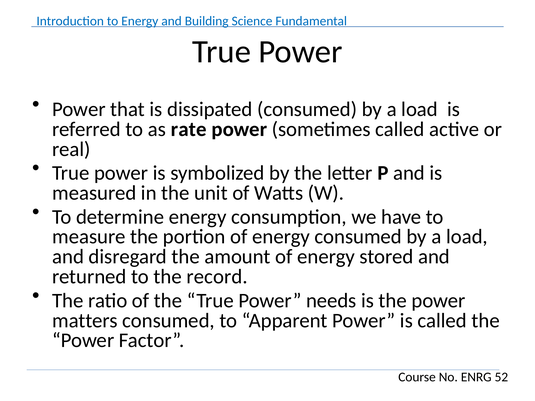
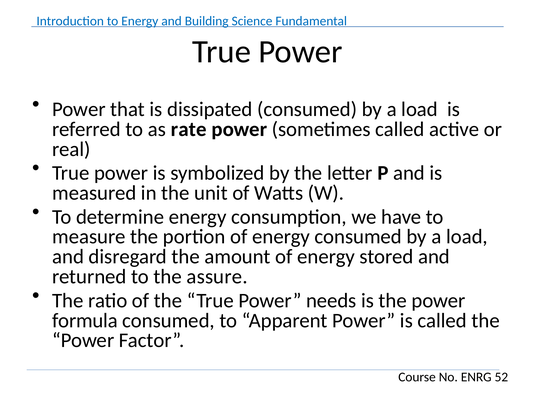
record: record -> assure (217, 277)
matters: matters -> formula (85, 321)
